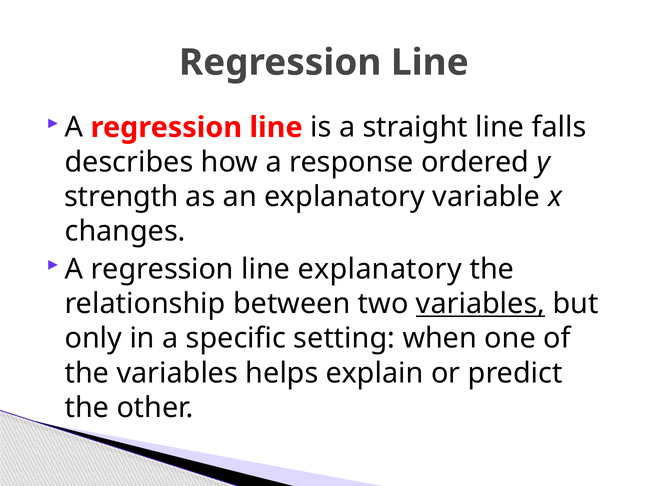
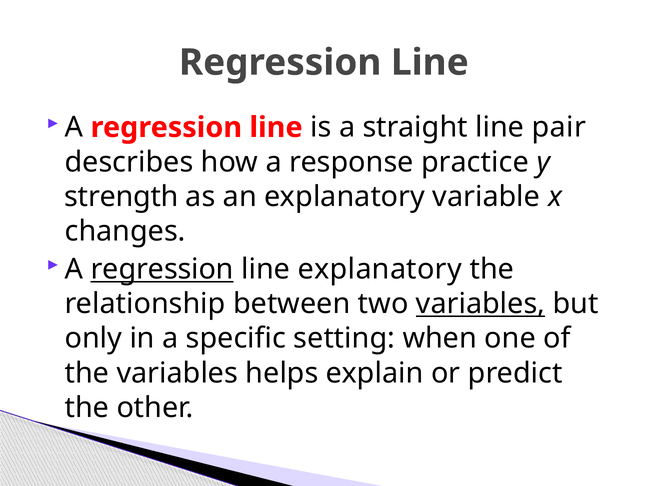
falls: falls -> pair (559, 127)
ordered: ordered -> practice (475, 162)
regression underline: none -> present (162, 269)
